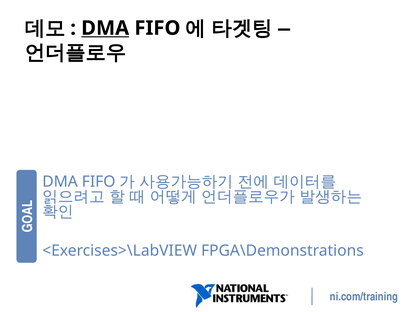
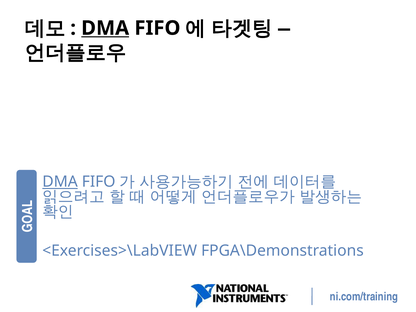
DMA underline: none -> present (60, 182)
